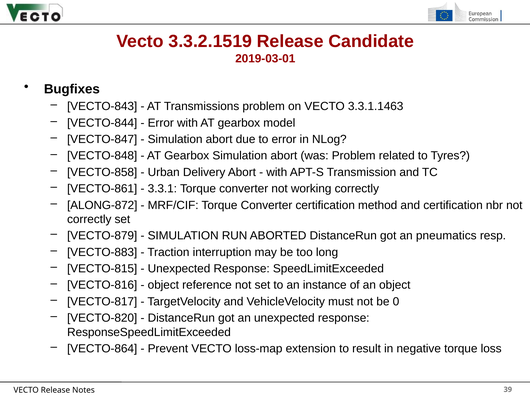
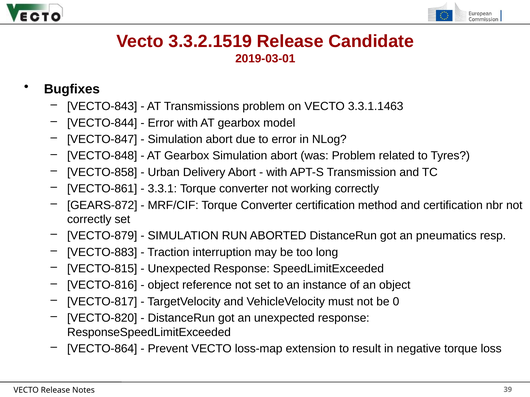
ALONG-872: ALONG-872 -> GEARS-872 (102, 205)
